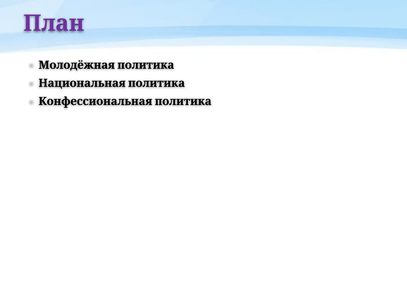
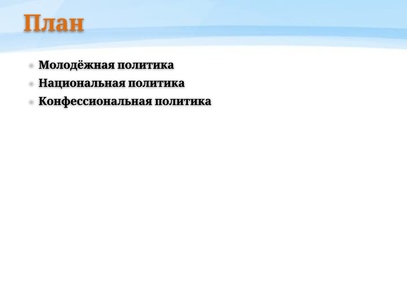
План colour: purple -> orange (54, 23)
